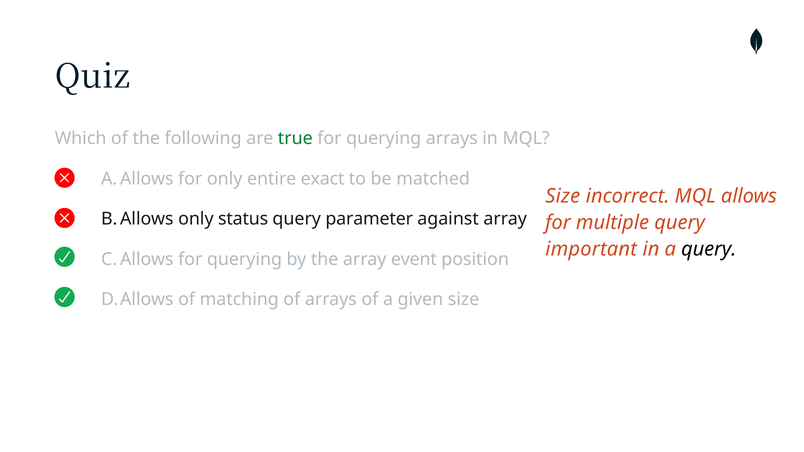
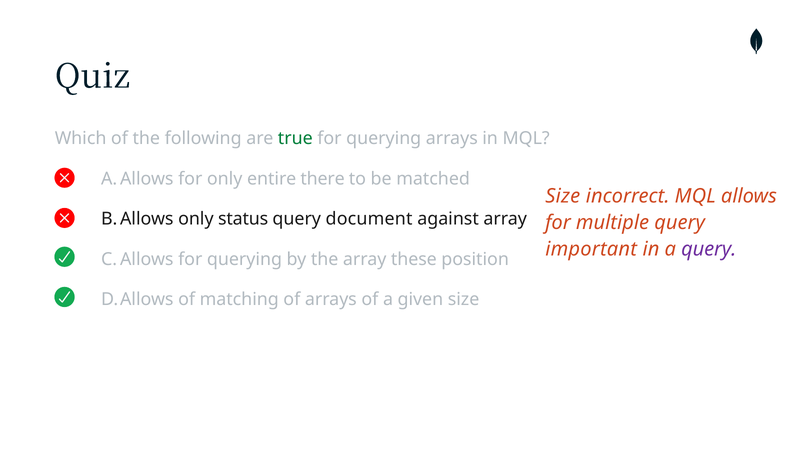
exact: exact -> there (323, 179)
parameter: parameter -> document (369, 219)
query colour: black -> purple (709, 249)
event: event -> these (414, 259)
